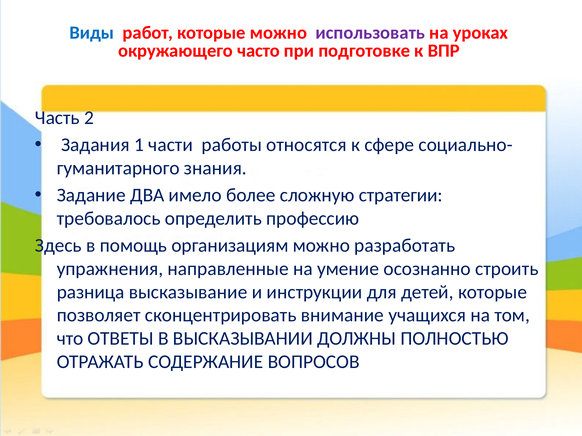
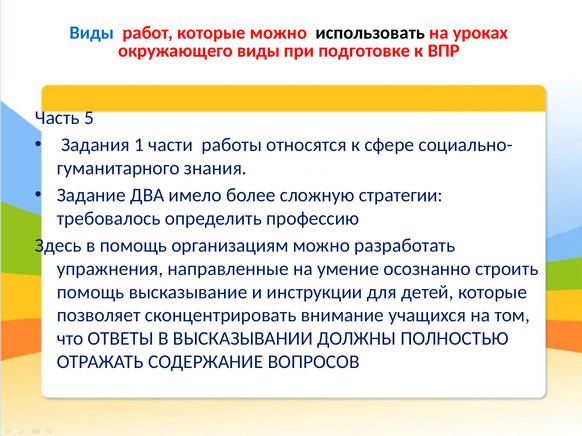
использовать colour: purple -> black (370, 33)
окружающего часто: часто -> виды (259, 51)
2: 2 -> 5 (89, 118)
разница: разница -> помощь (91, 292)
